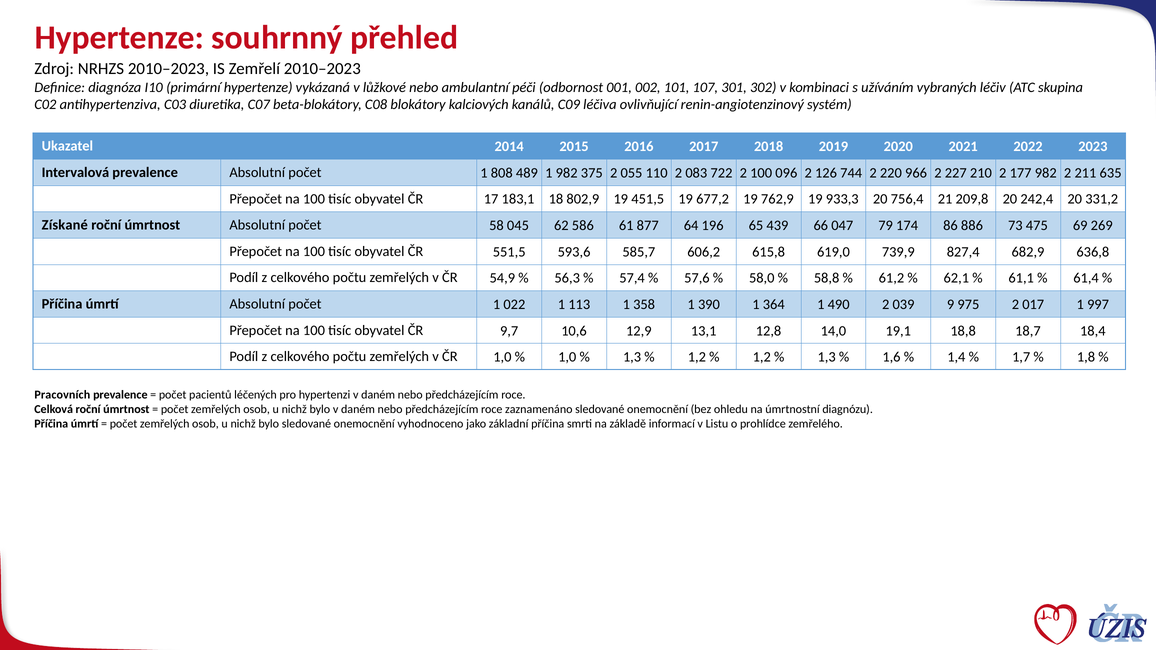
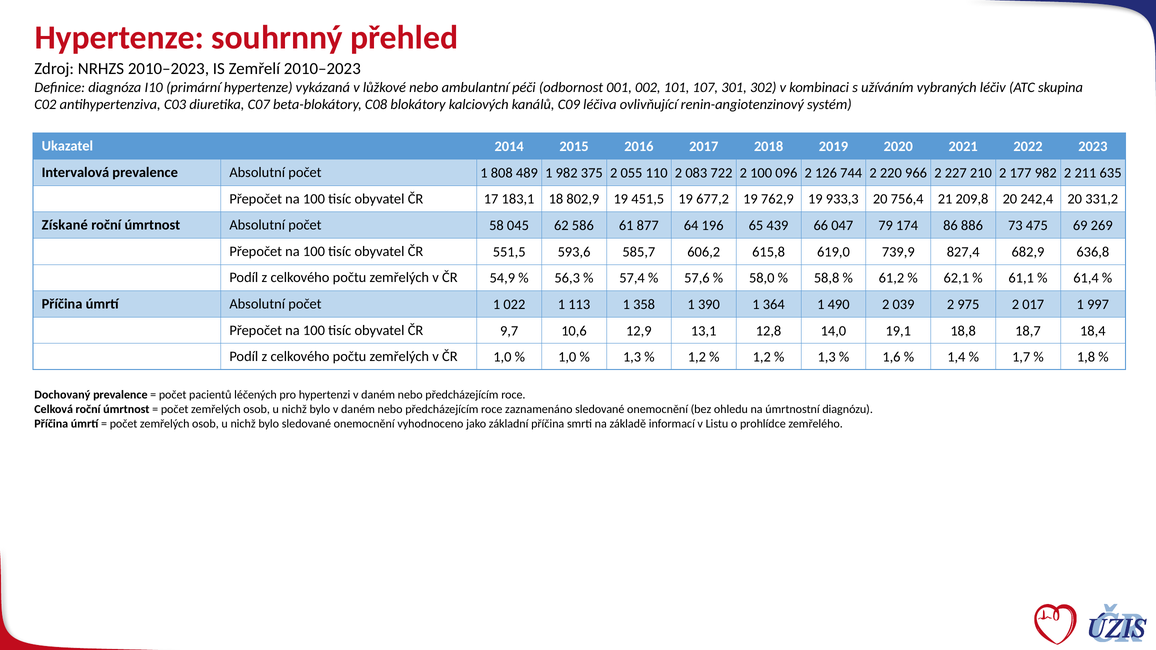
039 9: 9 -> 2 (951, 305)
Pracovních: Pracovních -> Dochovaný (62, 395)
